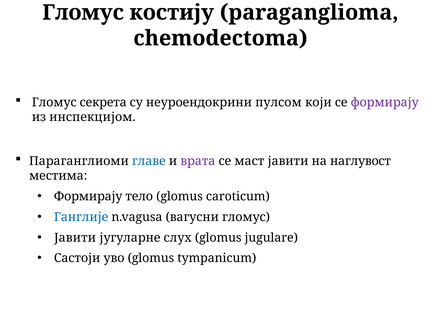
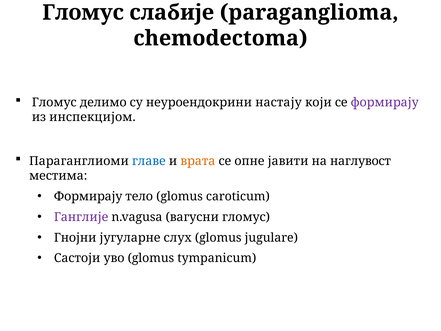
костију: костију -> слабије (172, 13)
секрета: секрета -> делимо (103, 102)
пулсом: пулсом -> настају (278, 102)
врата colour: purple -> orange (198, 161)
маст: маст -> опне (249, 161)
Ганглије colour: blue -> purple (81, 217)
Јавити: Јавити -> Гнојни (75, 237)
